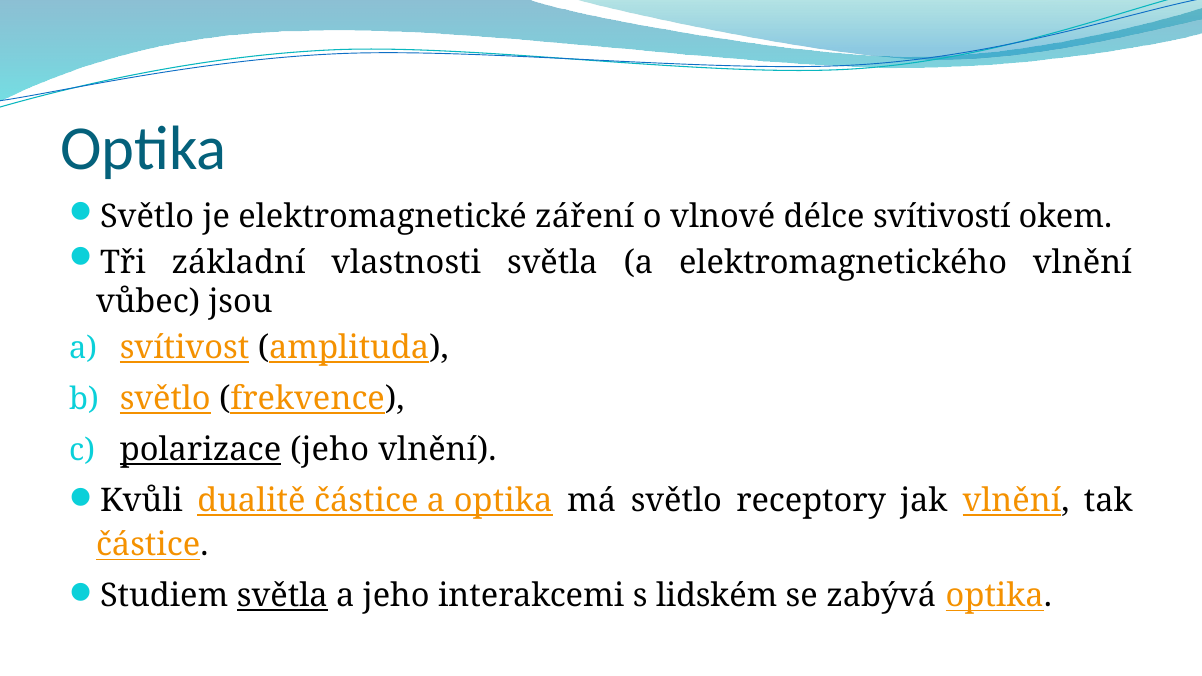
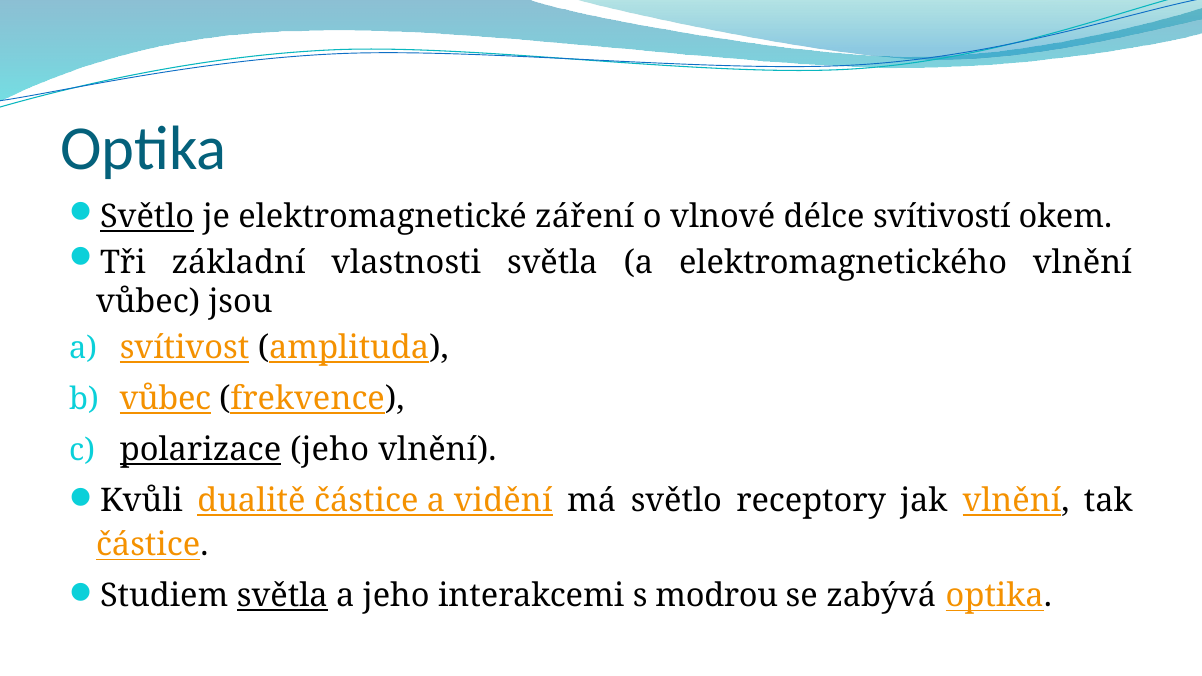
Světlo underline: none -> present (147, 217)
světlo: světlo -> vůbec (165, 399)
a optika: optika -> vidění (503, 500)
lidském: lidském -> modrou (717, 596)
